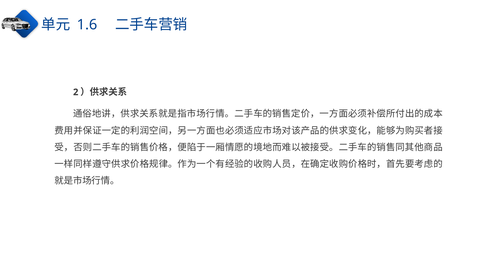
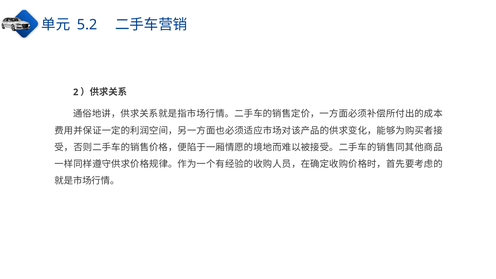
1.6: 1.6 -> 5.2 (87, 25)
